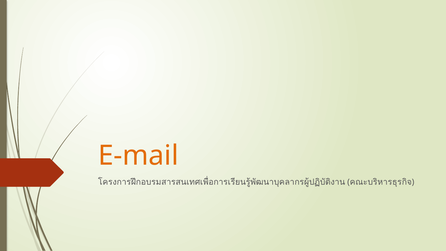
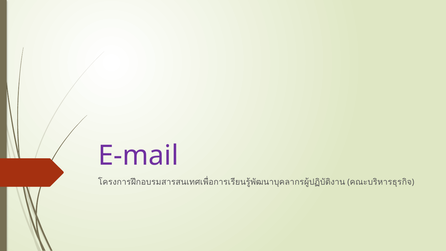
E-mail colour: orange -> purple (138, 156)
